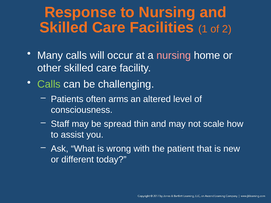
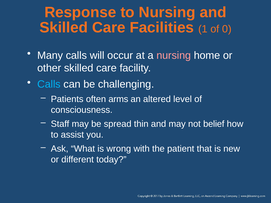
2: 2 -> 0 (227, 29)
Calls colour: light green -> light blue (49, 84)
scale: scale -> belief (214, 124)
